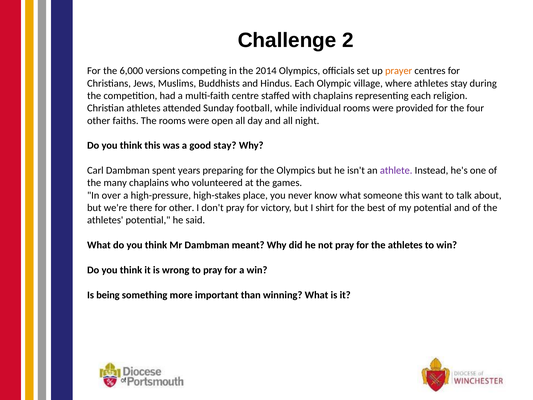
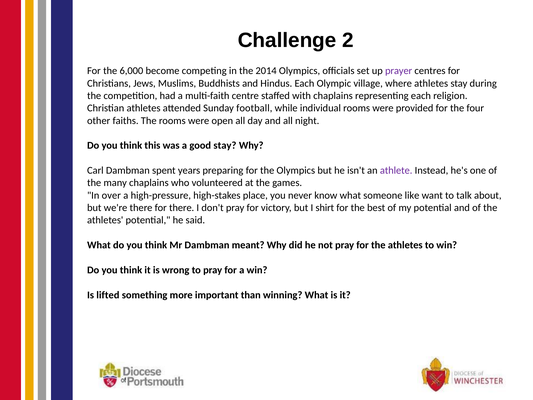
versions: versions -> become (163, 71)
prayer colour: orange -> purple (399, 71)
someone this: this -> like (412, 195)
for other: other -> there (182, 208)
being: being -> lifted (108, 295)
